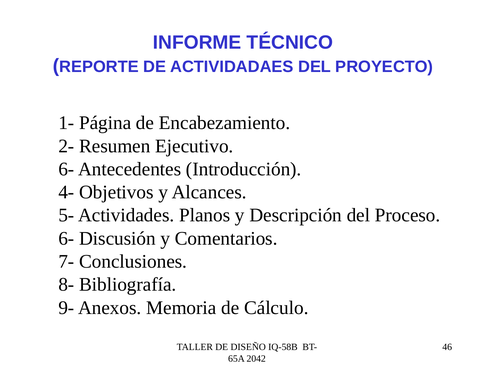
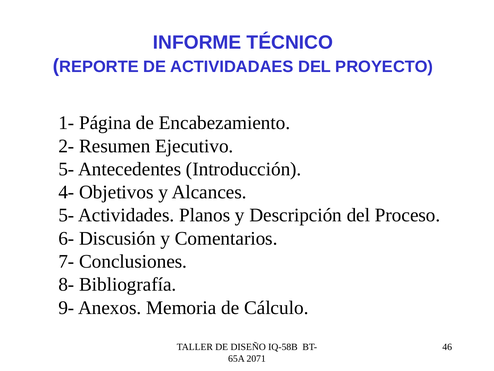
6-: 6- -> 5- (66, 169)
2042: 2042 -> 2071 (256, 358)
